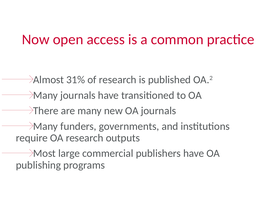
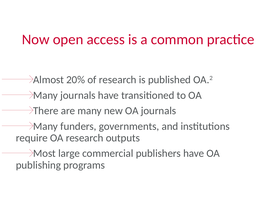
31%: 31% -> 20% (76, 80)
